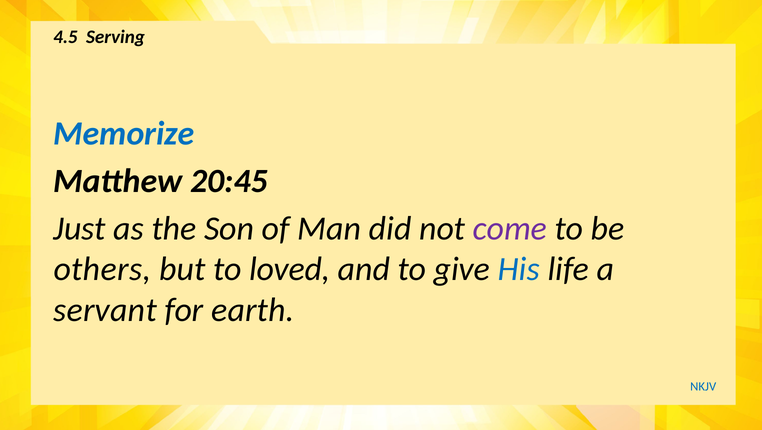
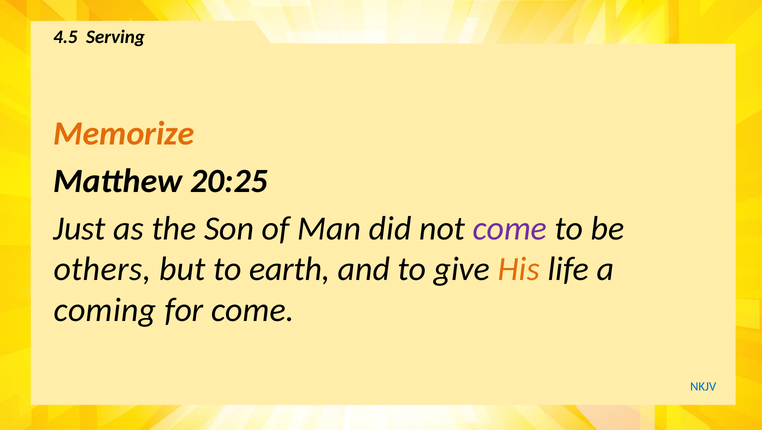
Memorize colour: blue -> orange (124, 133)
20:45: 20:45 -> 20:25 (229, 181)
loved: loved -> earth (290, 269)
His colour: blue -> orange (519, 269)
servant: servant -> coming (105, 310)
for earth: earth -> come (253, 310)
